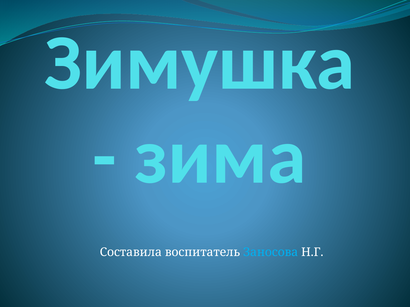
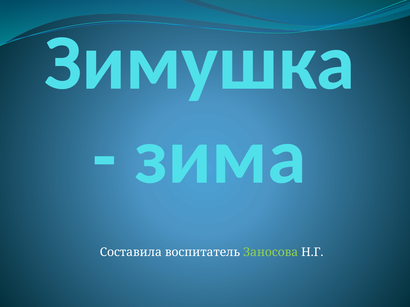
Заносова colour: light blue -> light green (271, 253)
